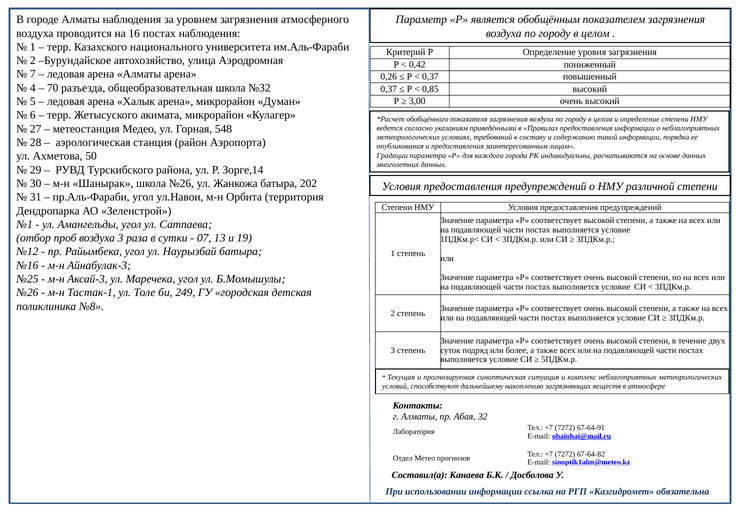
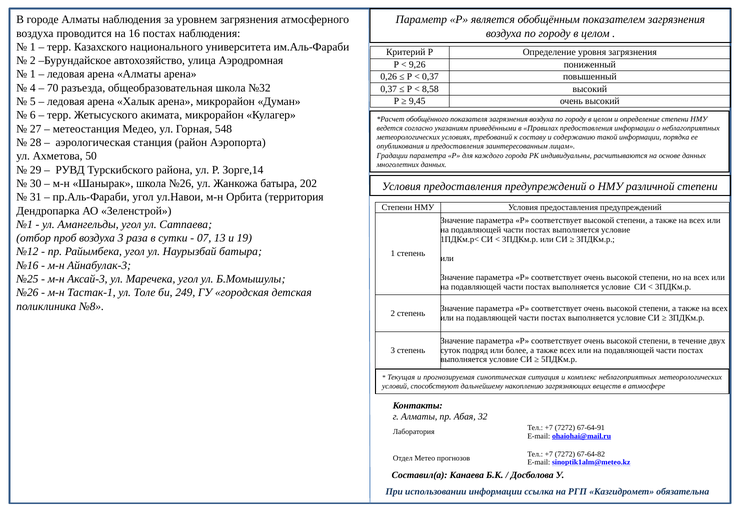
0,42: 0,42 -> 9,26 (417, 65)
7: 7 -> 1 (33, 74)
0,85: 0,85 -> 8,58 (430, 89)
3,00: 3,00 -> 9,45 (417, 101)
